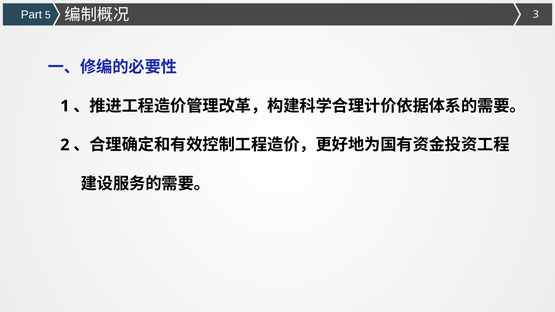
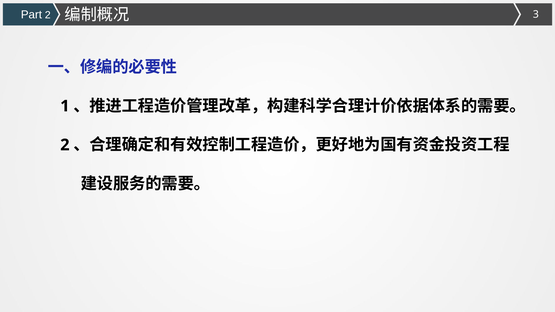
Part 5: 5 -> 2 (48, 15)
